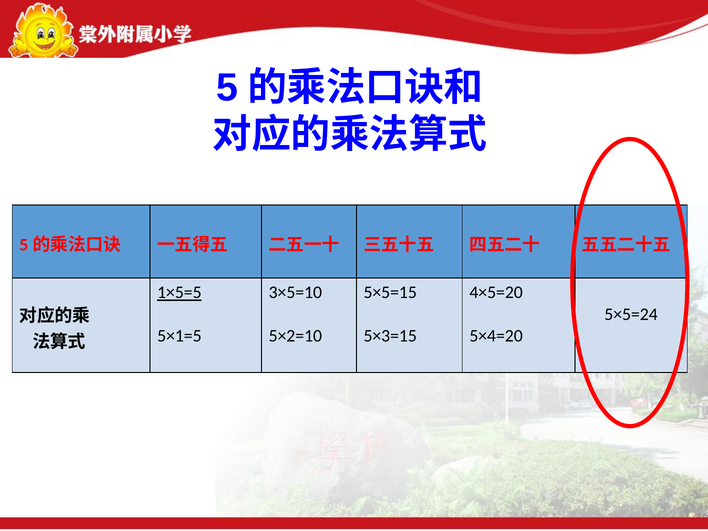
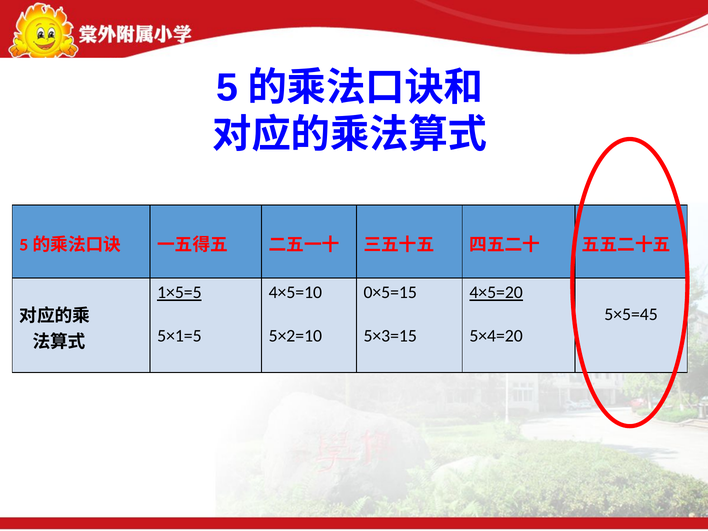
3×5=10: 3×5=10 -> 4×5=10 (295, 293)
5×5=15: 5×5=15 -> 0×5=15 (390, 293)
4×5=20 underline: none -> present (496, 293)
5×5=24: 5×5=24 -> 5×5=45 (631, 314)
